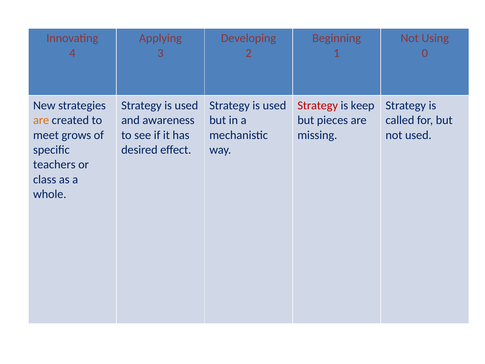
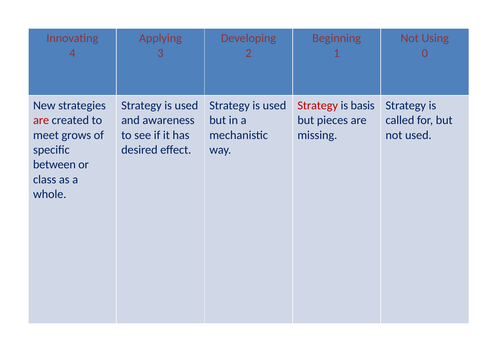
keep: keep -> basis (363, 105)
are colour: orange -> red (41, 120)
teachers: teachers -> between (54, 165)
